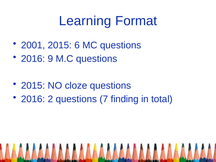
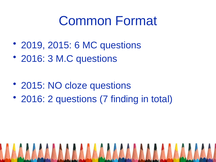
Learning: Learning -> Common (85, 21)
2001: 2001 -> 2019 (33, 45)
9: 9 -> 3 (50, 59)
